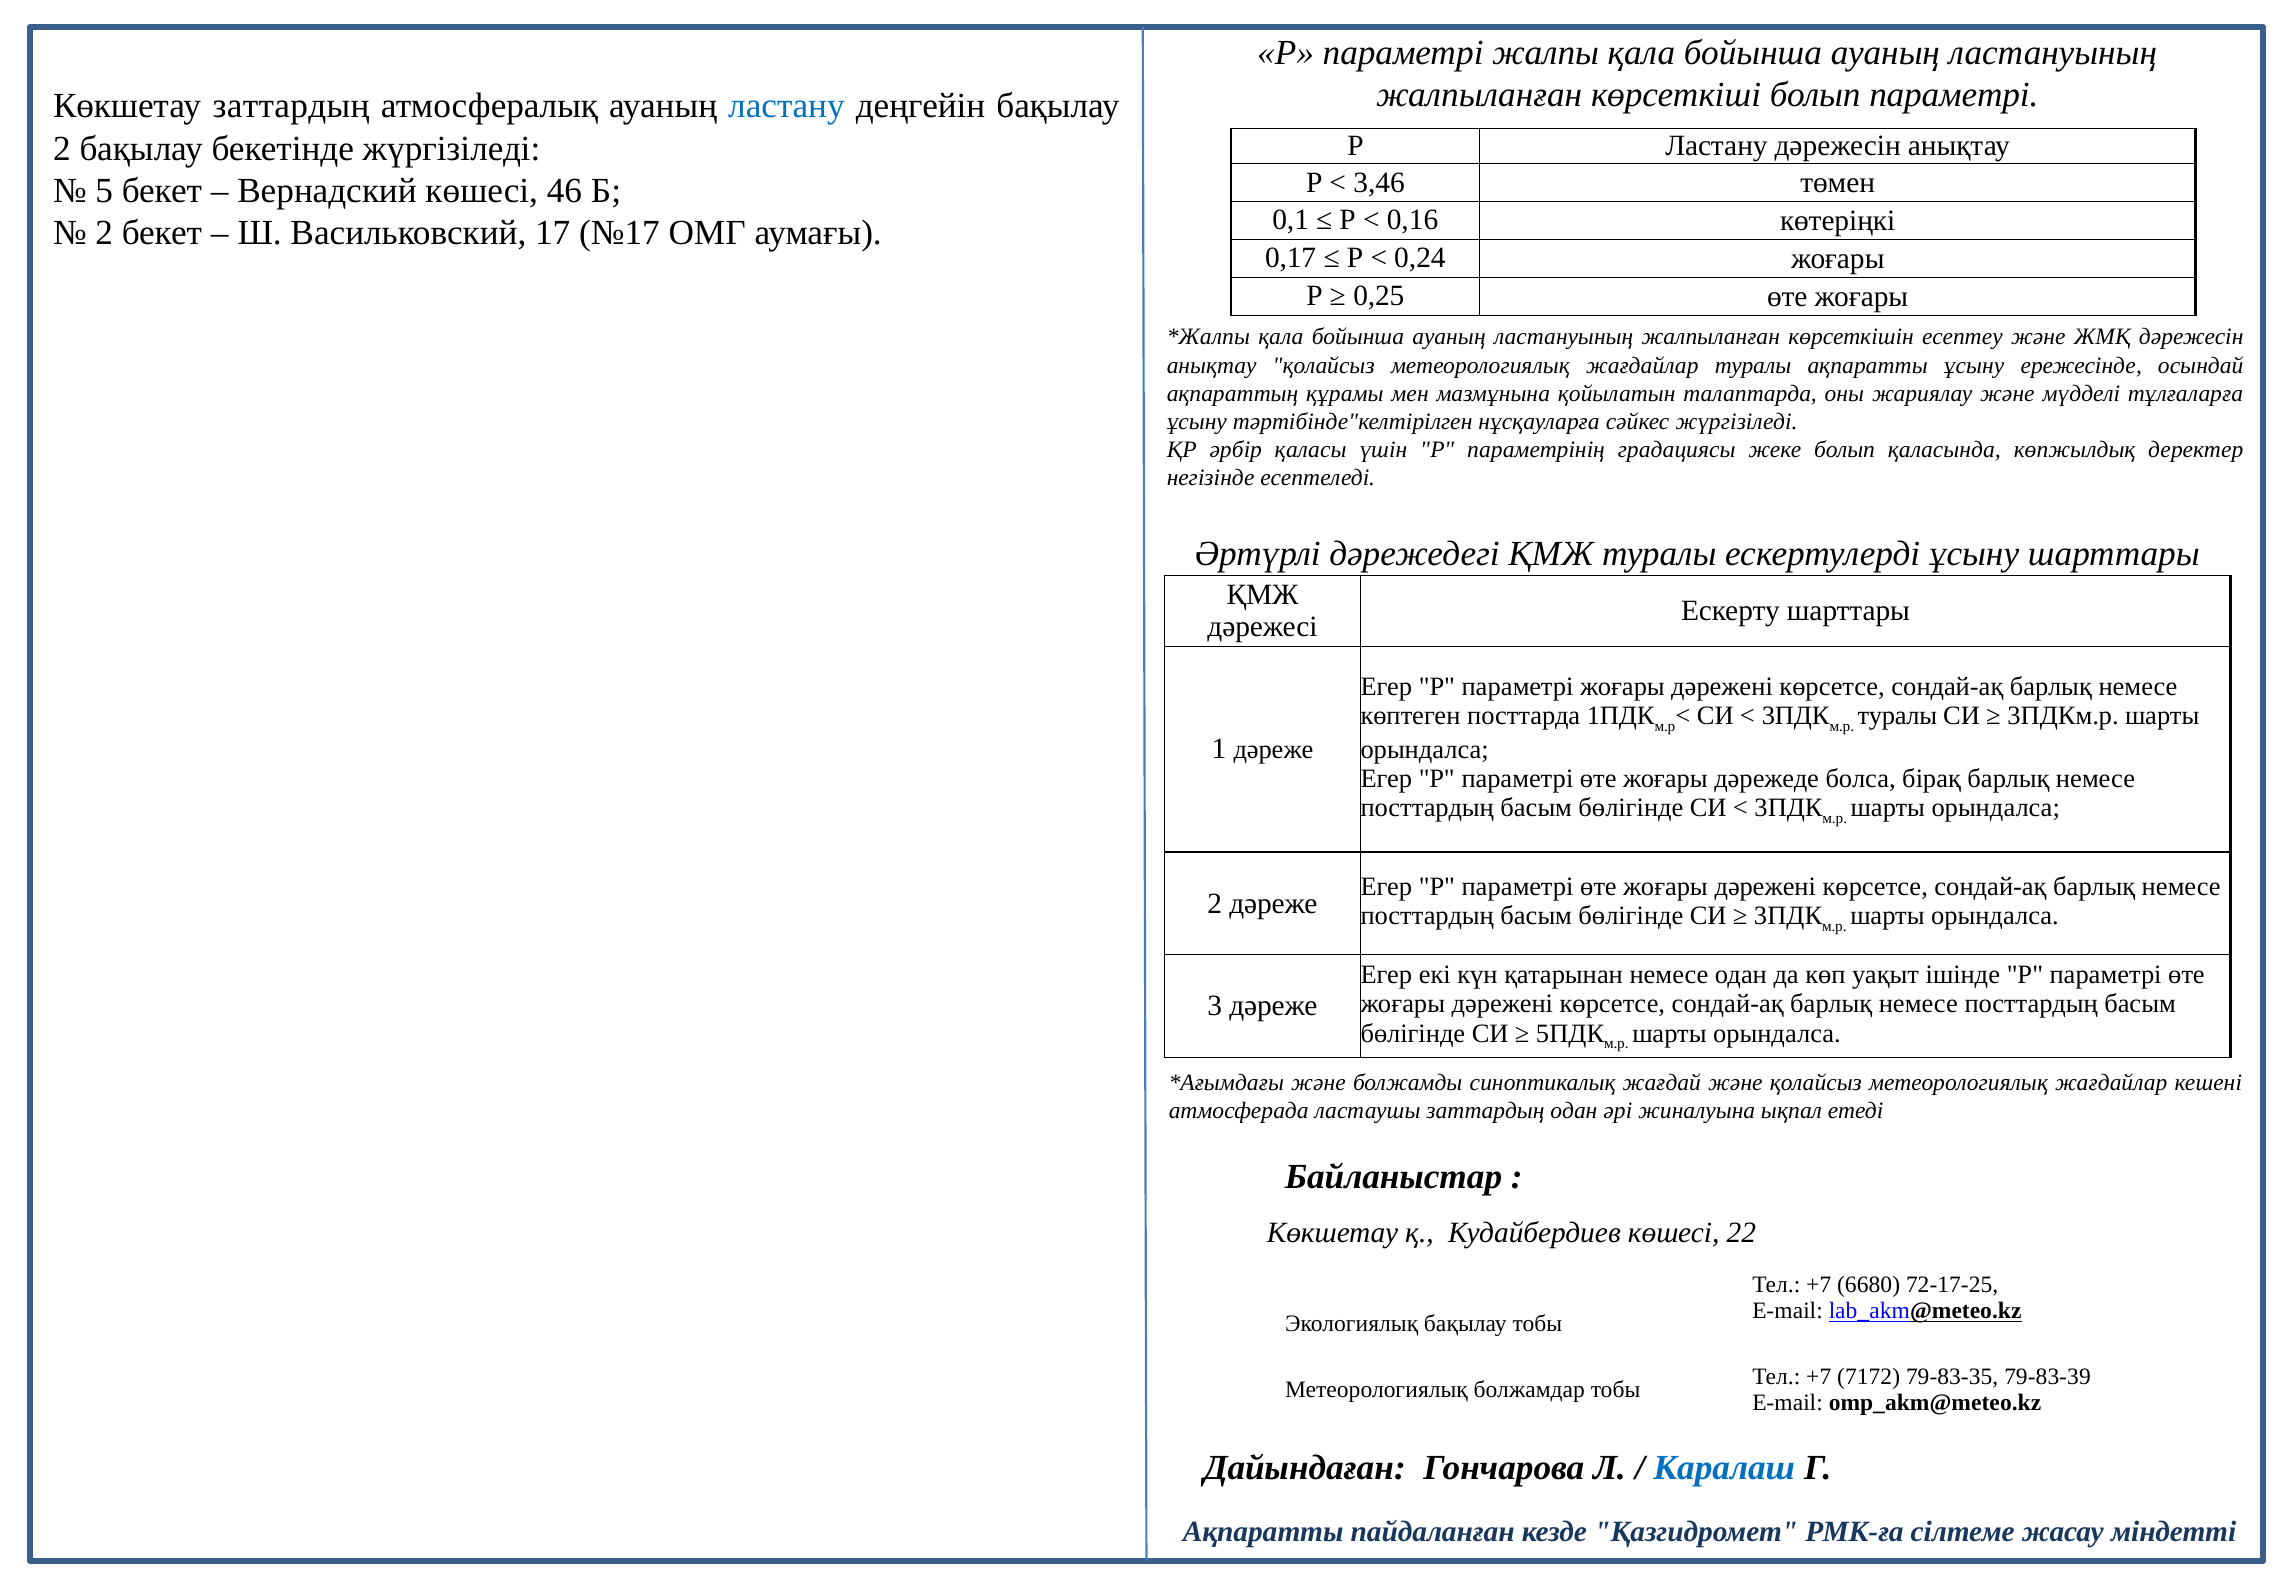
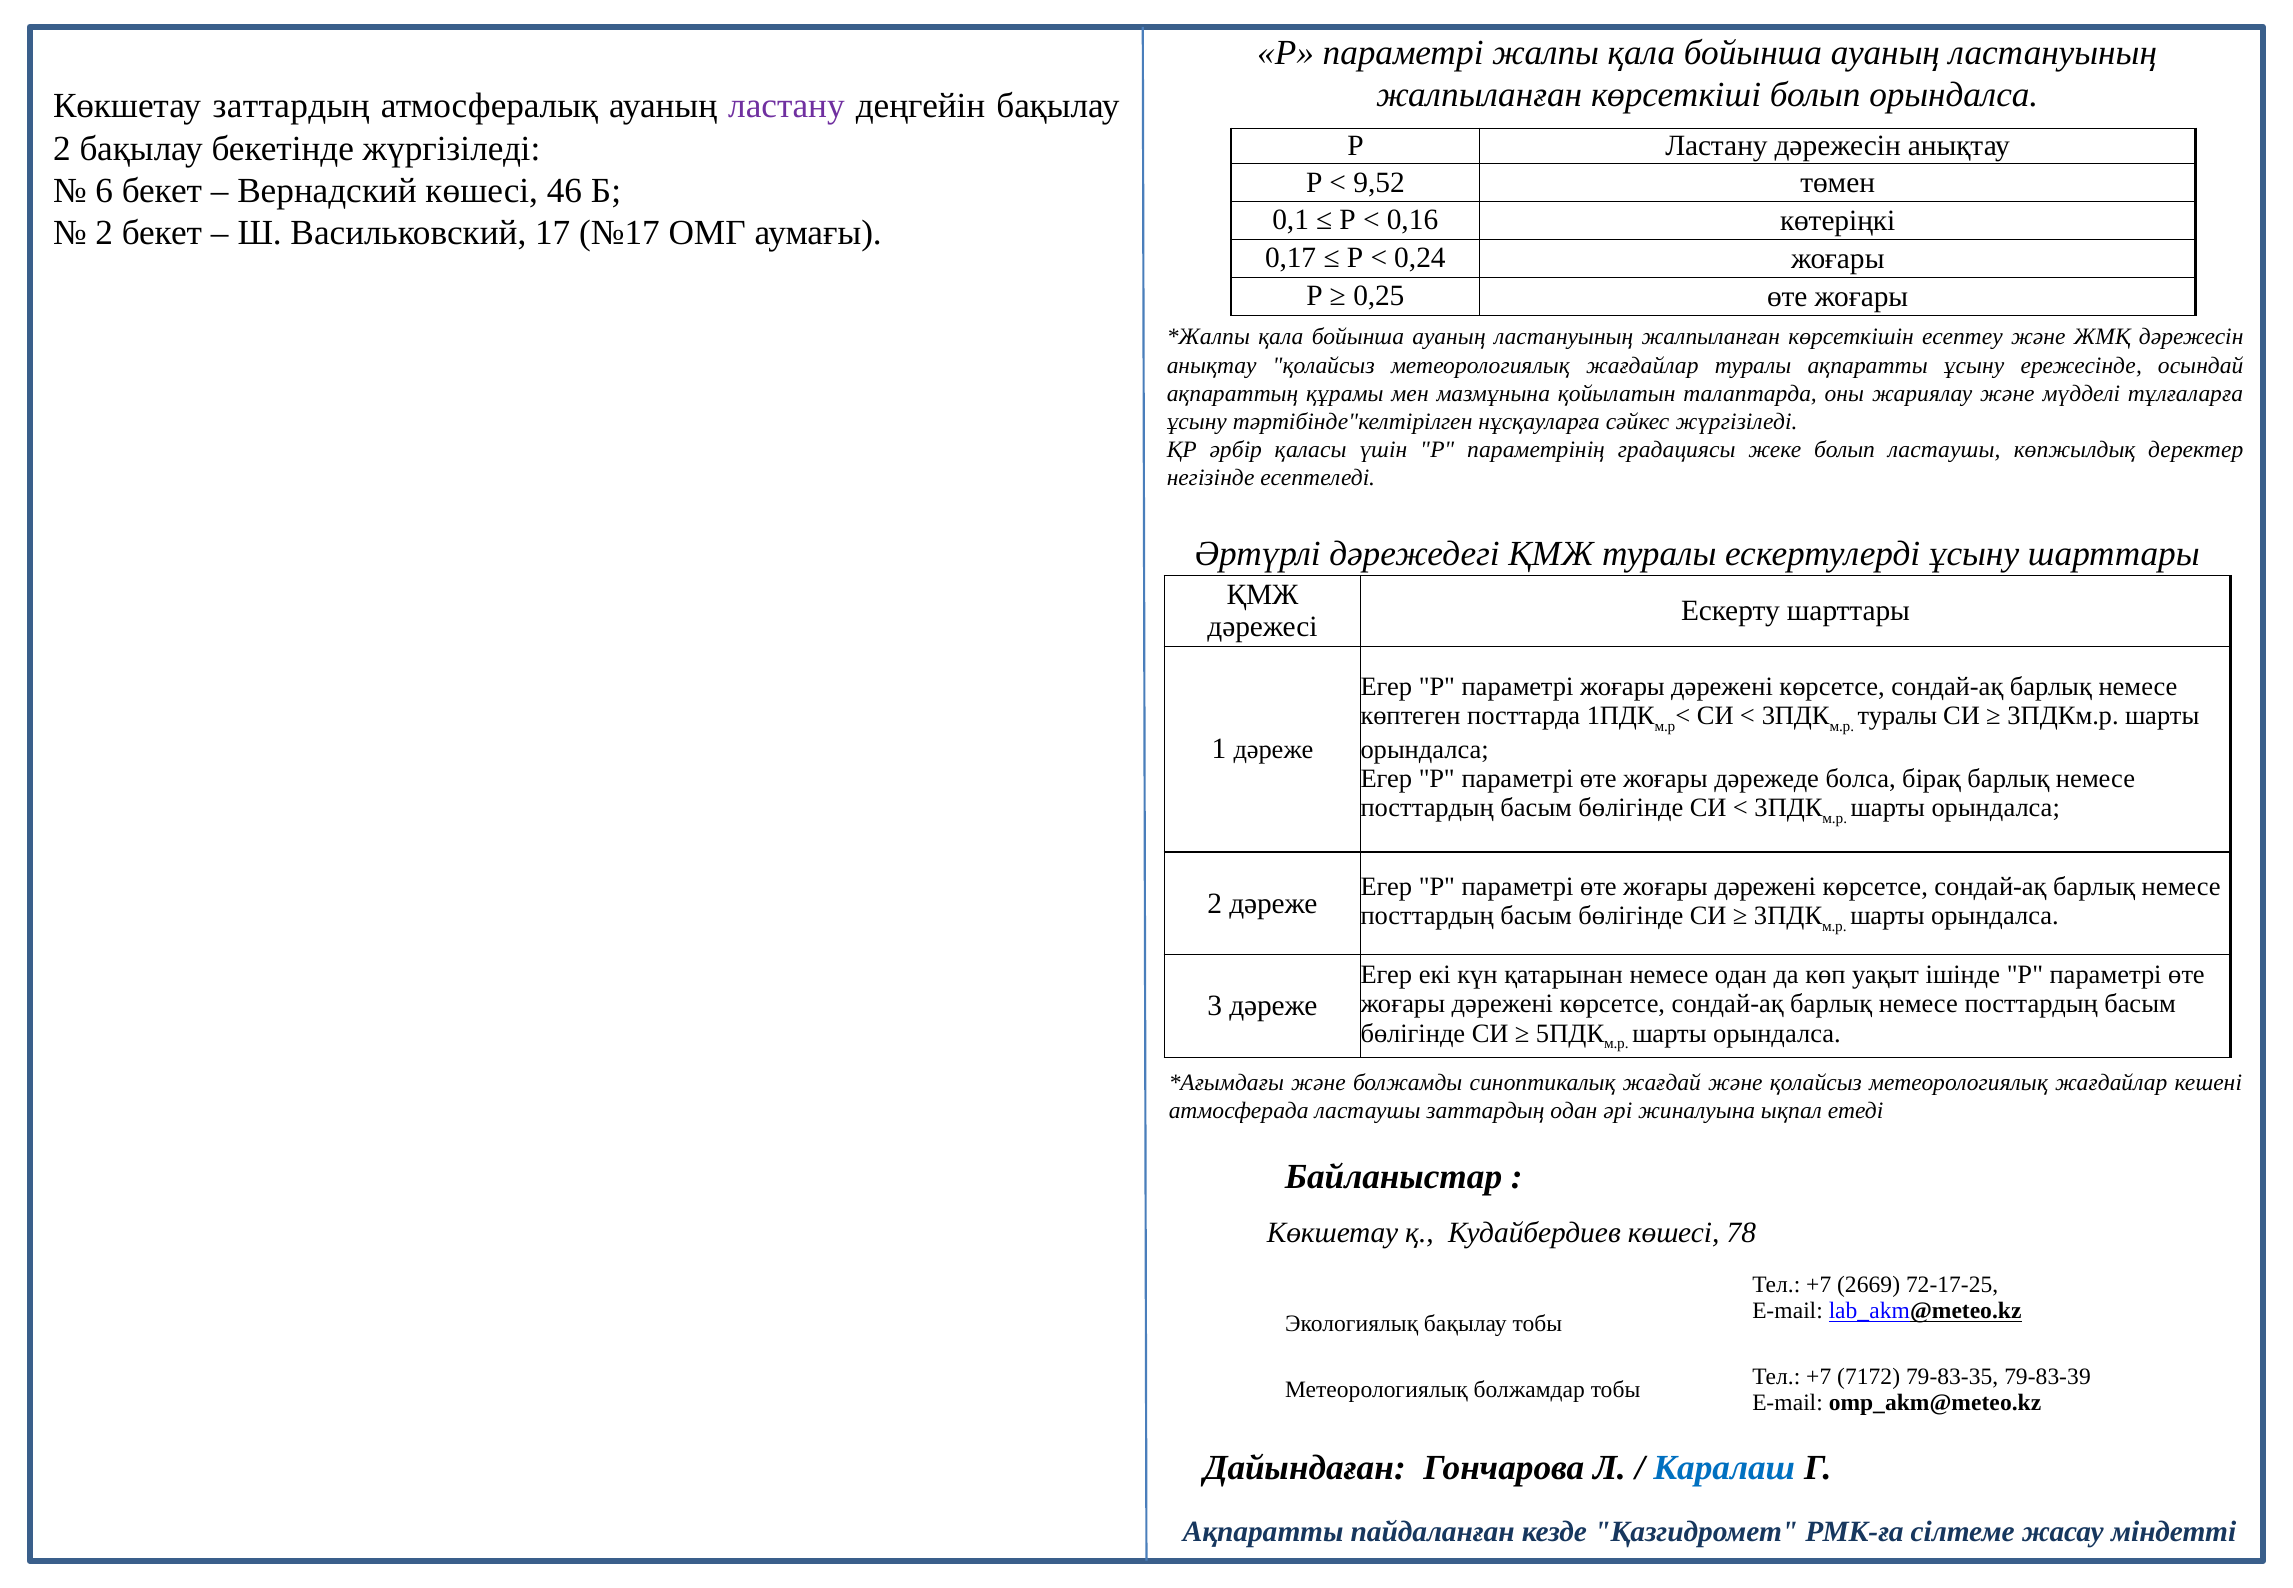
болып параметрі: параметрі -> орындалса (1954, 95)
ластану colour: blue -> purple (786, 106)
3,46: 3,46 -> 9,52 (1379, 182)
5: 5 -> 6 (104, 191)
болып қаласында: қаласында -> ластаушы (1944, 450)
22: 22 -> 78 (1741, 1232)
6680: 6680 -> 2669 (1869, 1284)
